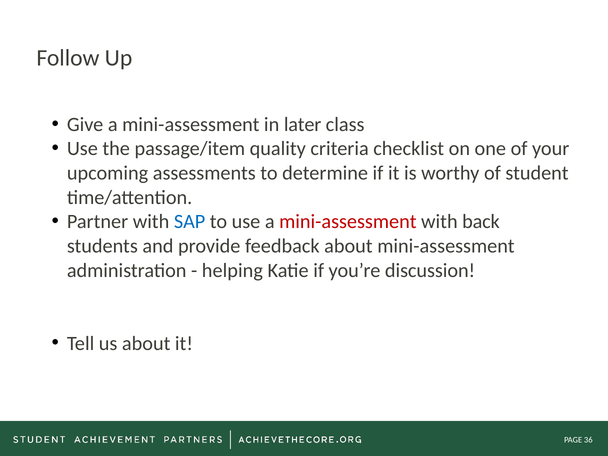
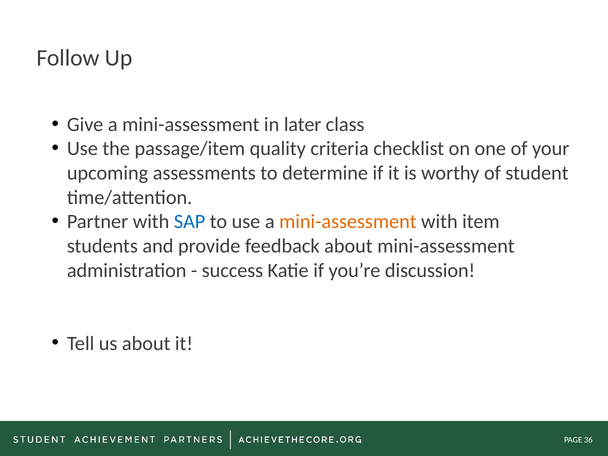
mini-assessment colour: red -> orange (348, 222)
back: back -> item (481, 222)
helping: helping -> success (232, 270)
